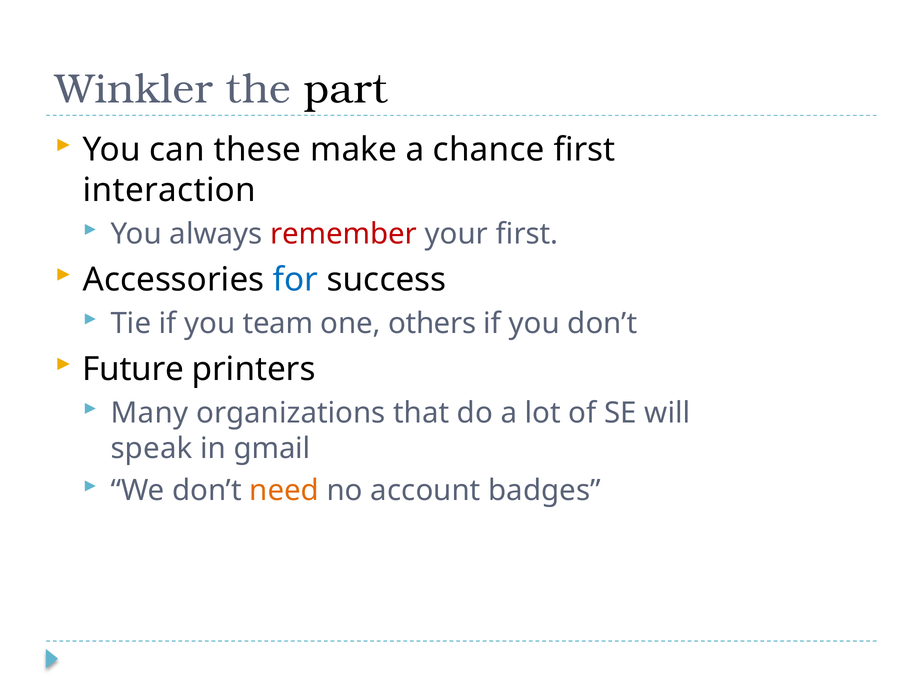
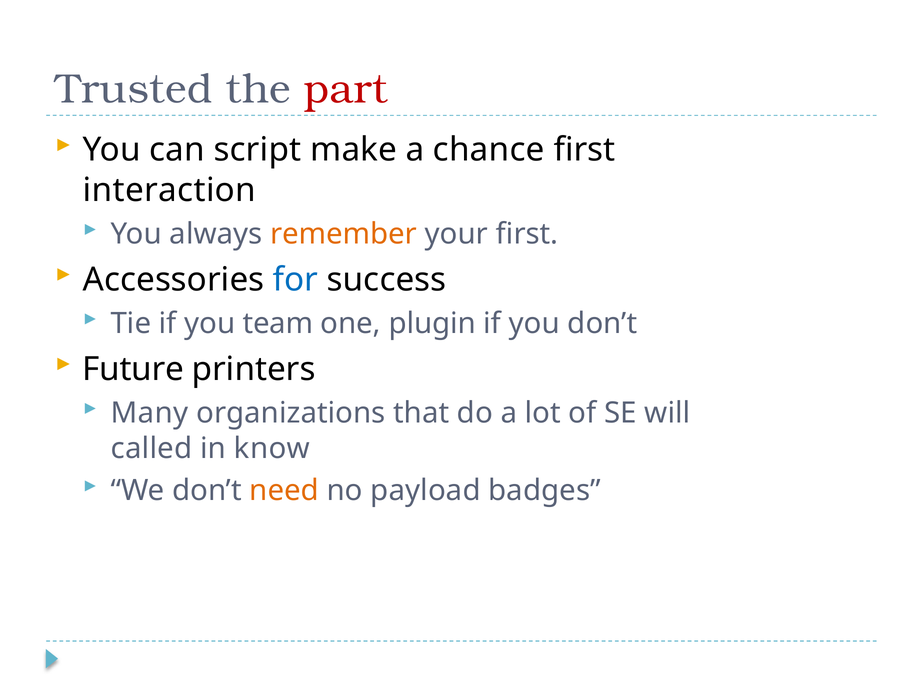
Winkler: Winkler -> Trusted (134, 89)
part colour: black -> red (346, 89)
these: these -> script (257, 150)
remember colour: red -> orange (344, 234)
others: others -> plugin (432, 324)
speak: speak -> called (152, 449)
gmail: gmail -> know (272, 449)
account: account -> payload (426, 491)
